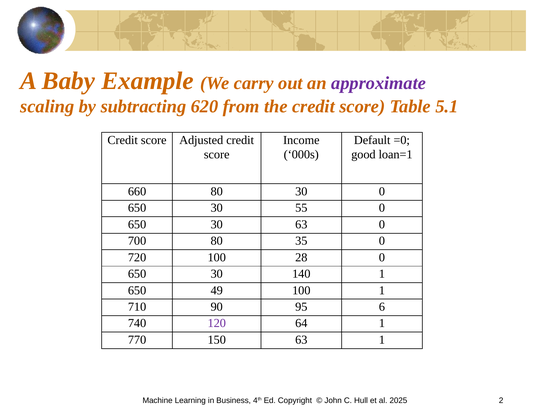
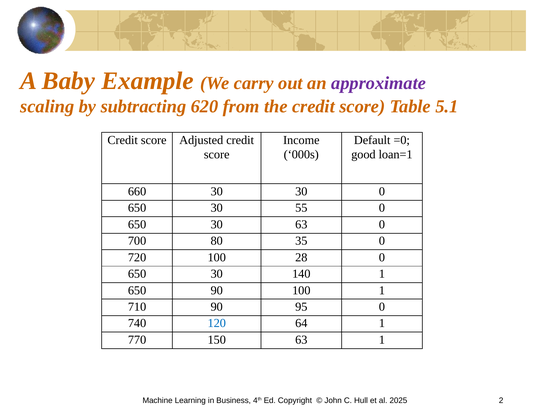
660 80: 80 -> 30 (217, 192)
650 49: 49 -> 90 (217, 291)
95 6: 6 -> 0 (382, 307)
120 colour: purple -> blue (217, 324)
